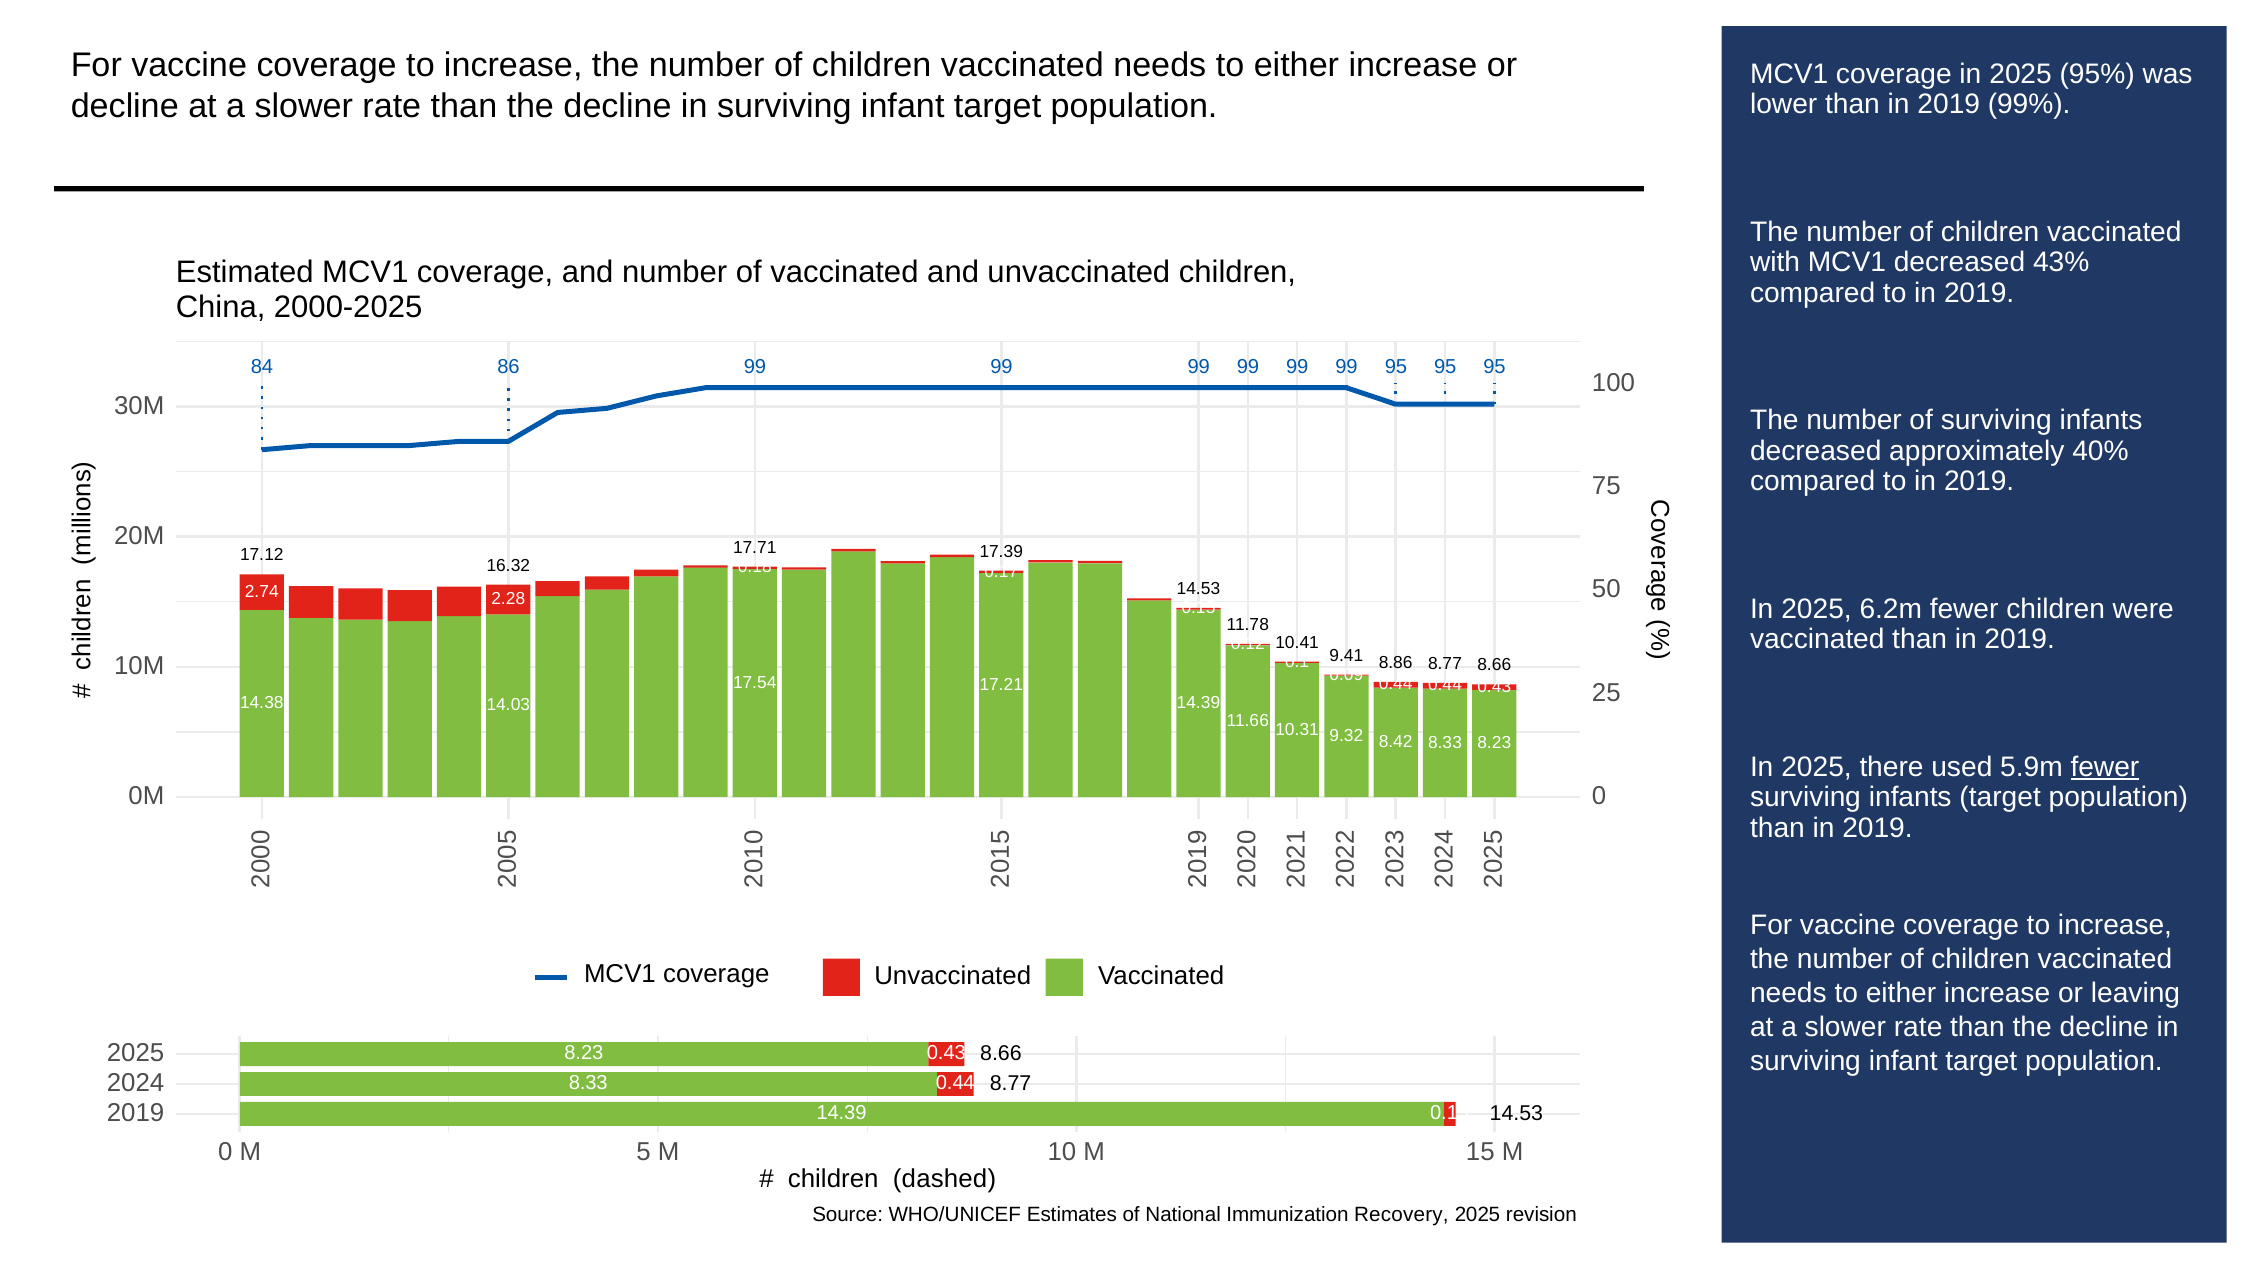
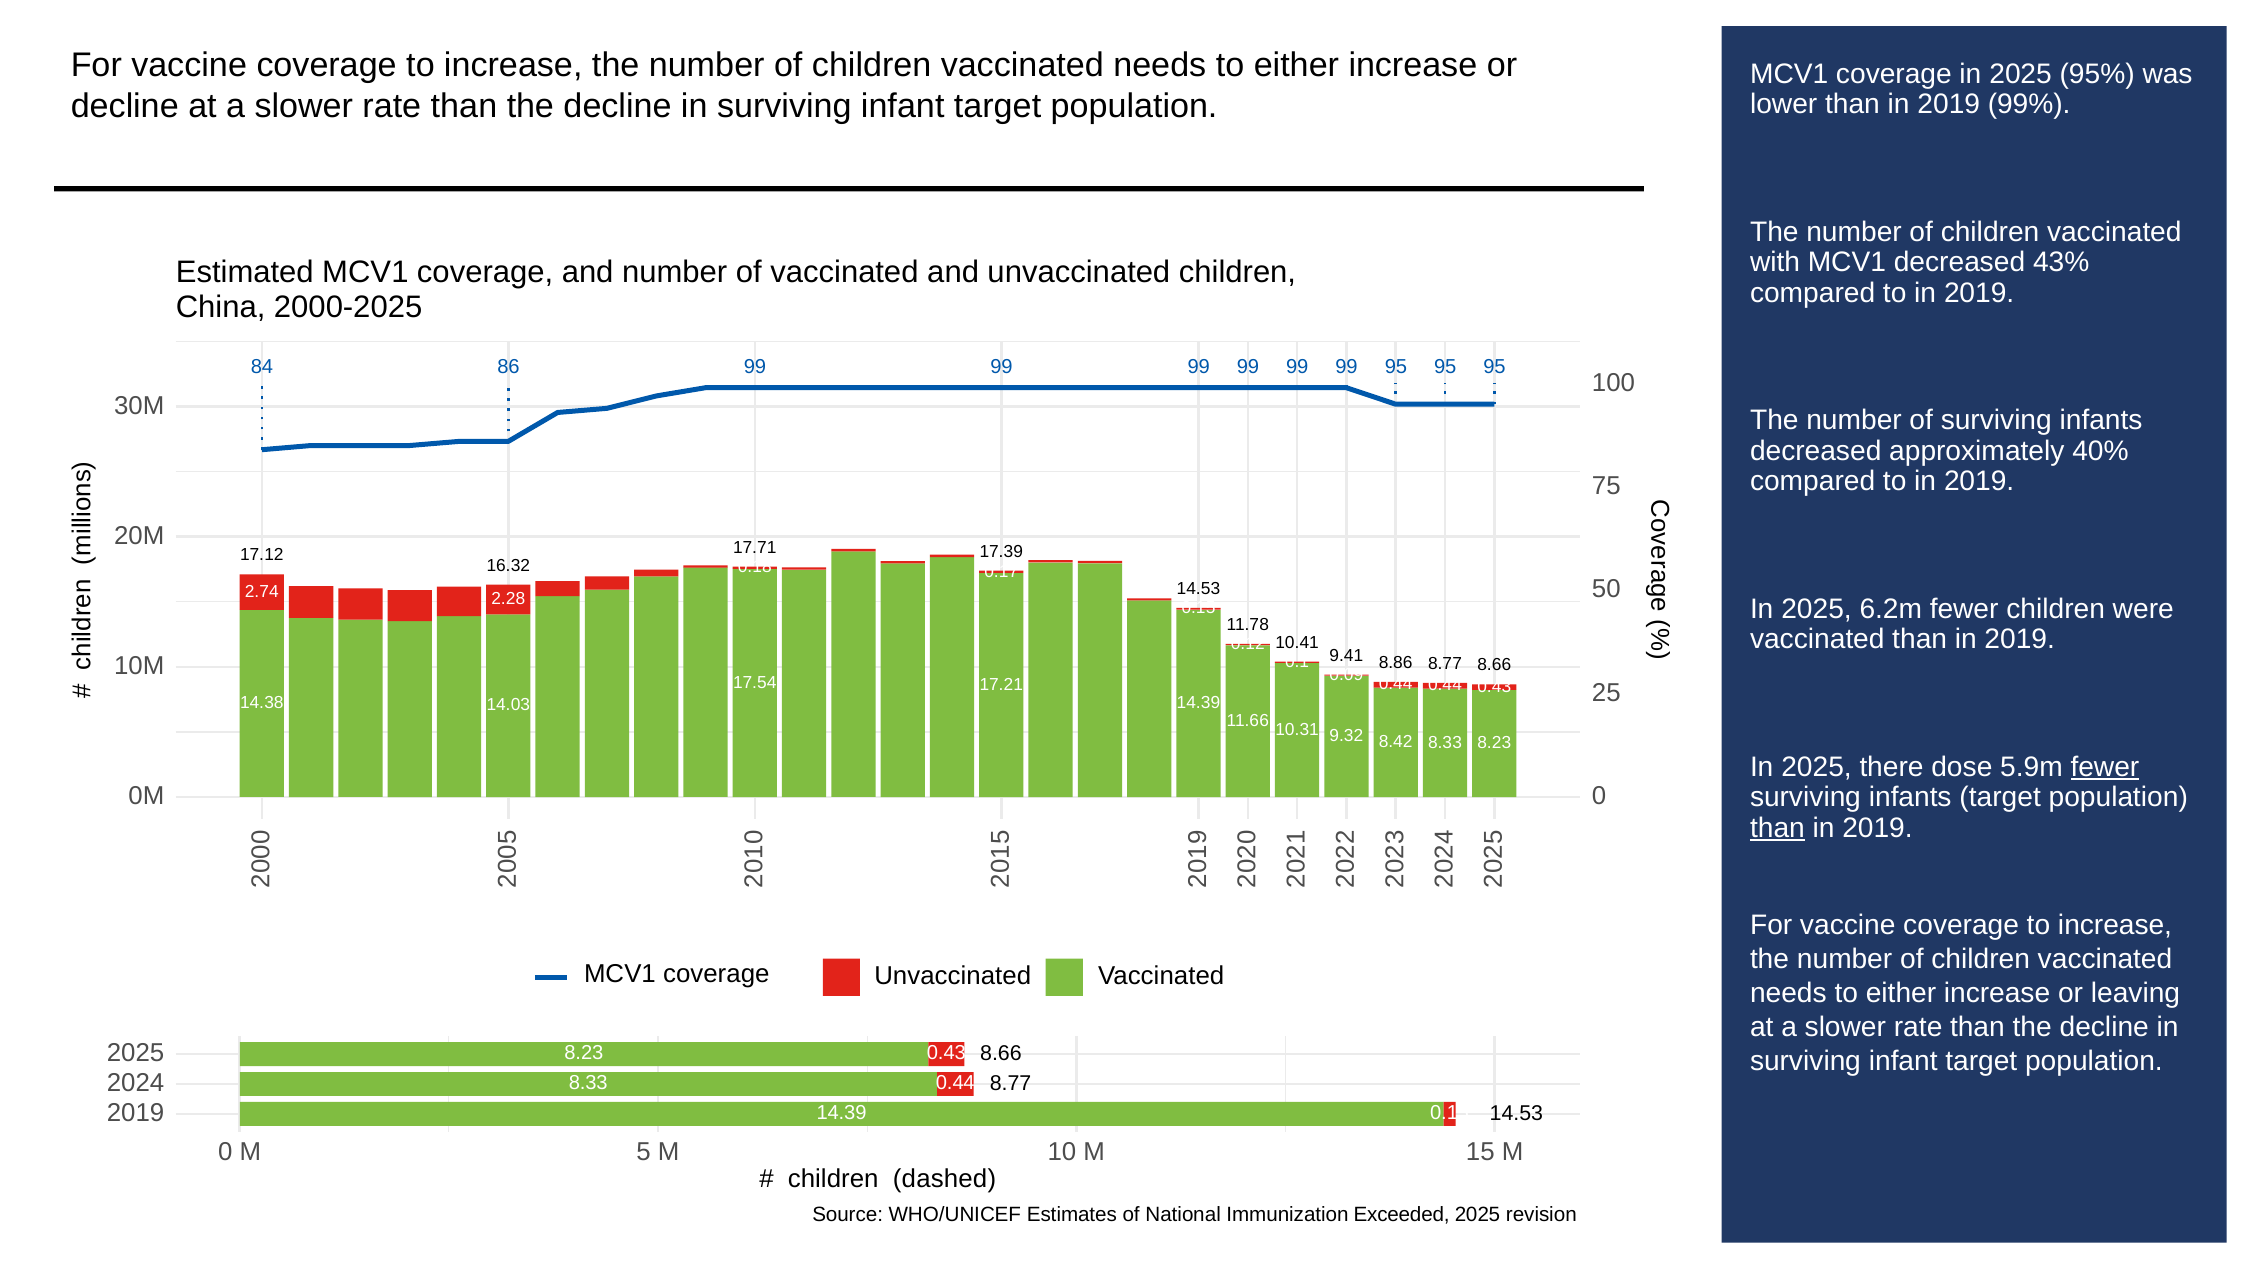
used: used -> dose (1962, 766)
than underline: none -> present (1778, 827)
Recovery: Recovery -> Exceeded (1402, 1214)
